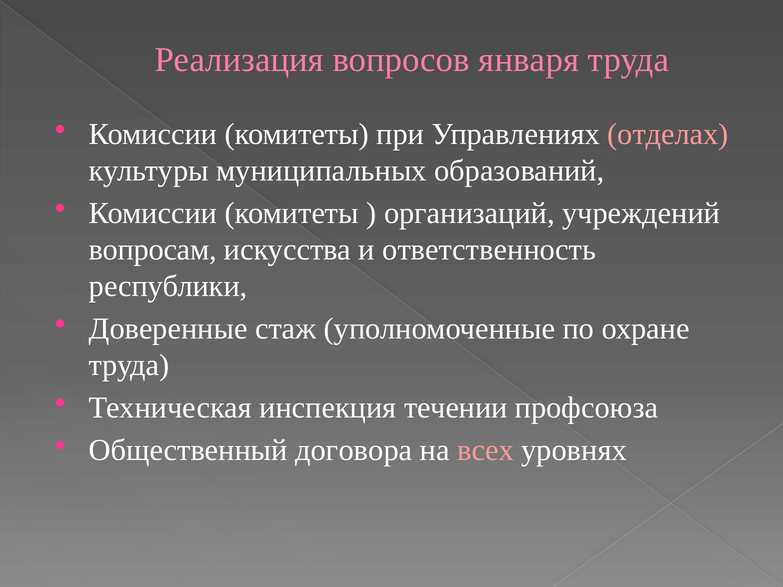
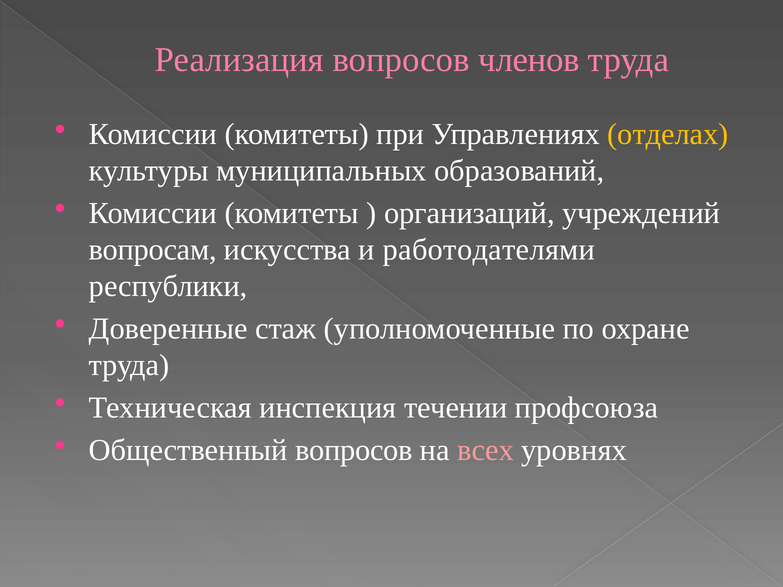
января: января -> членов (529, 60)
отделах colour: pink -> yellow (668, 134)
ответственность: ответственность -> работодателями (489, 250)
Общественный договора: договора -> вопросов (354, 450)
